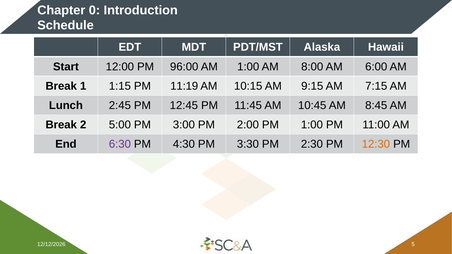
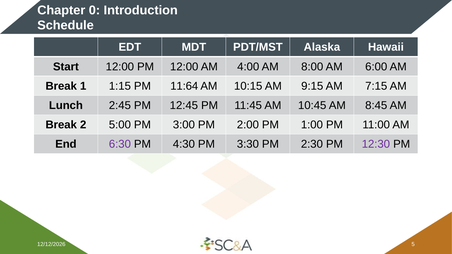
PM 96:00: 96:00 -> 12:00 (184, 67)
AM 1:00: 1:00 -> 4:00 (248, 67)
11:19: 11:19 -> 11:64 (184, 86)
12:30 colour: orange -> purple (376, 144)
